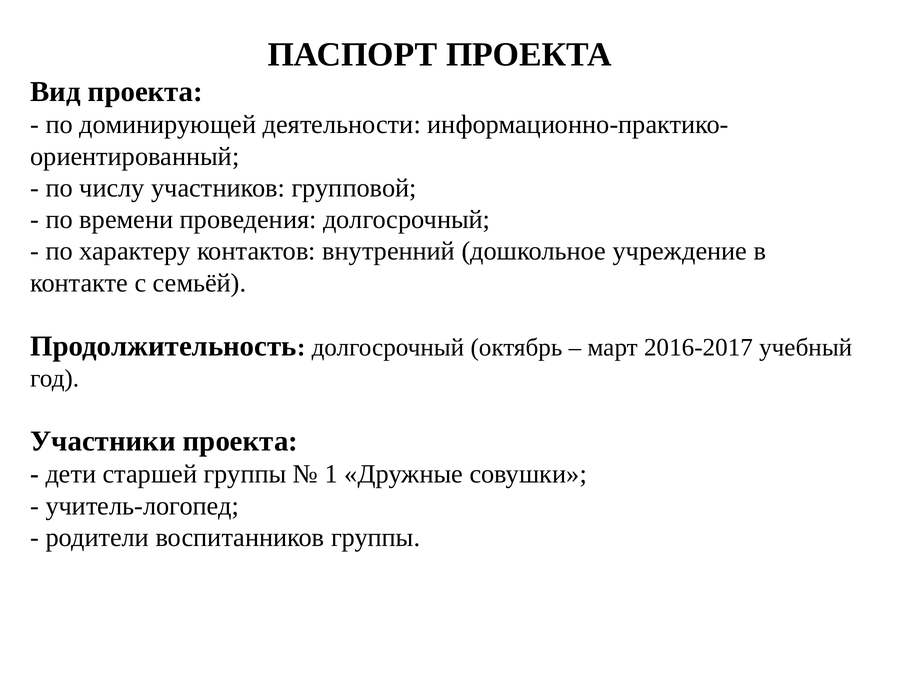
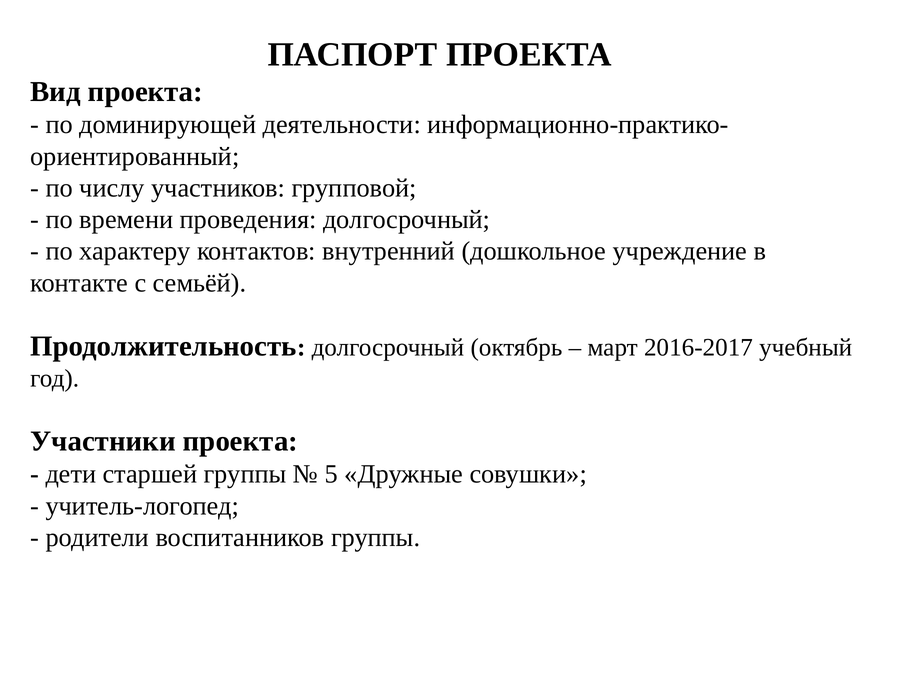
1: 1 -> 5 (331, 474)
